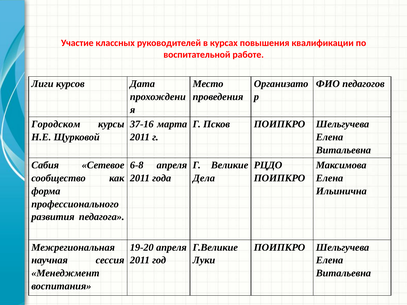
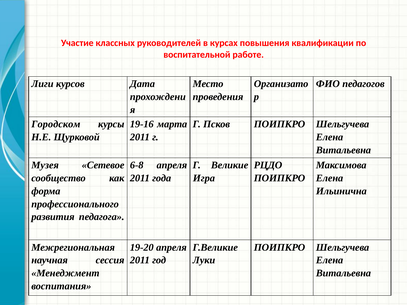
37-16: 37-16 -> 19-16 (142, 124)
Сабия: Сабия -> Музея (45, 165)
Дела: Дела -> Игра (204, 178)
